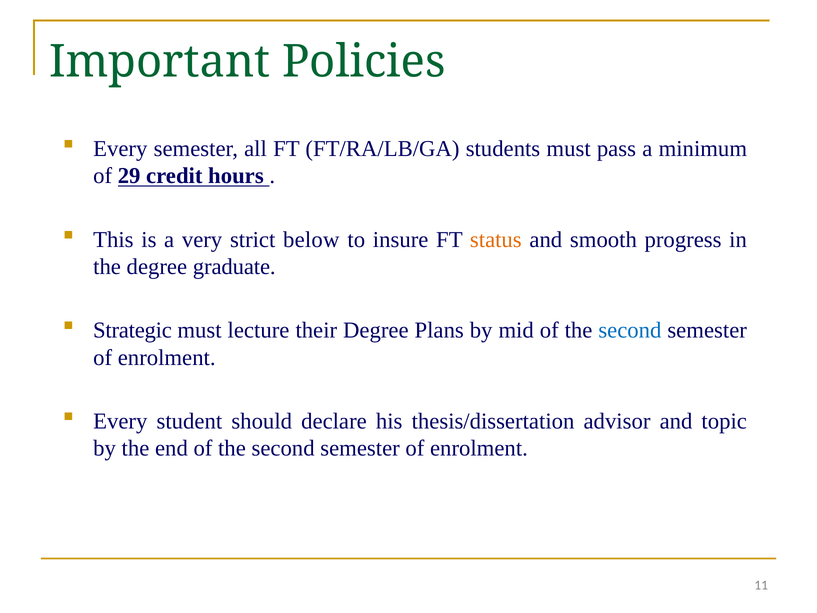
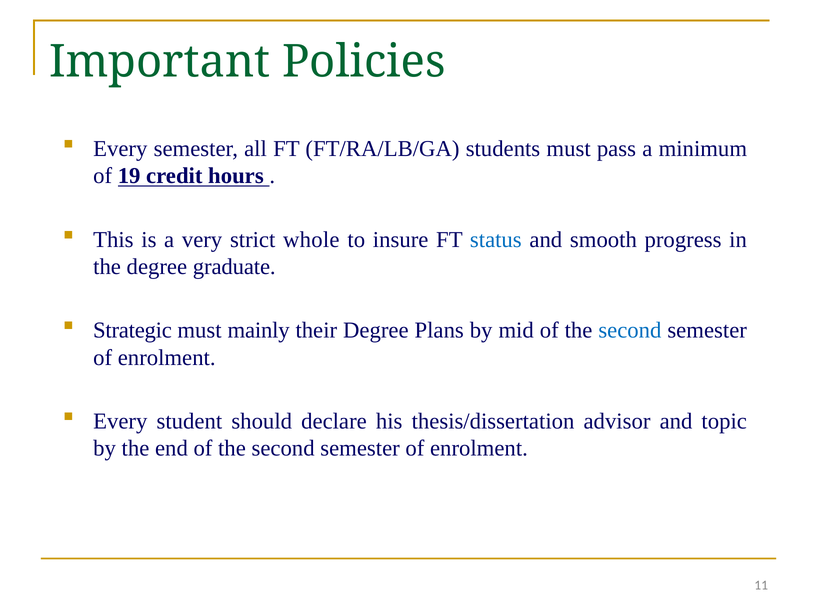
29: 29 -> 19 (129, 176)
below: below -> whole (311, 239)
status colour: orange -> blue (496, 239)
lecture: lecture -> mainly (259, 330)
